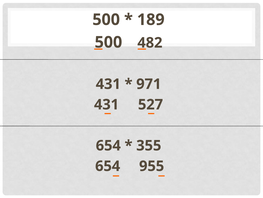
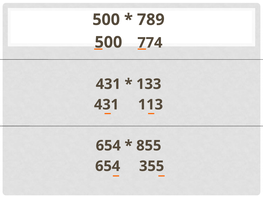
189: 189 -> 789 (151, 20)
482: 482 -> 774 (150, 43)
971: 971 -> 133 (149, 84)
527: 527 -> 113 (150, 104)
355: 355 -> 855 (149, 145)
955: 955 -> 355 (152, 166)
